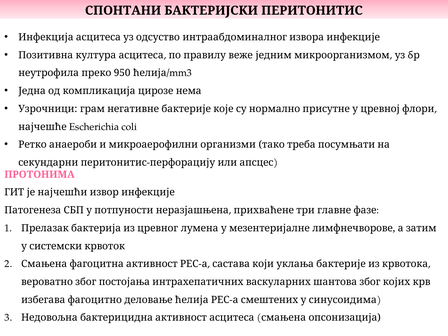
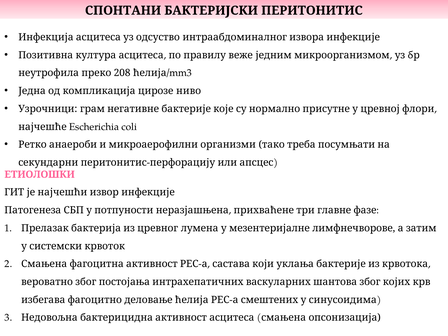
950: 950 -> 208 (122, 73)
нема: нема -> ниво (189, 91)
ПРОТОНИМА: ПРОТОНИМА -> ЕТИОЛОШКИ (40, 174)
